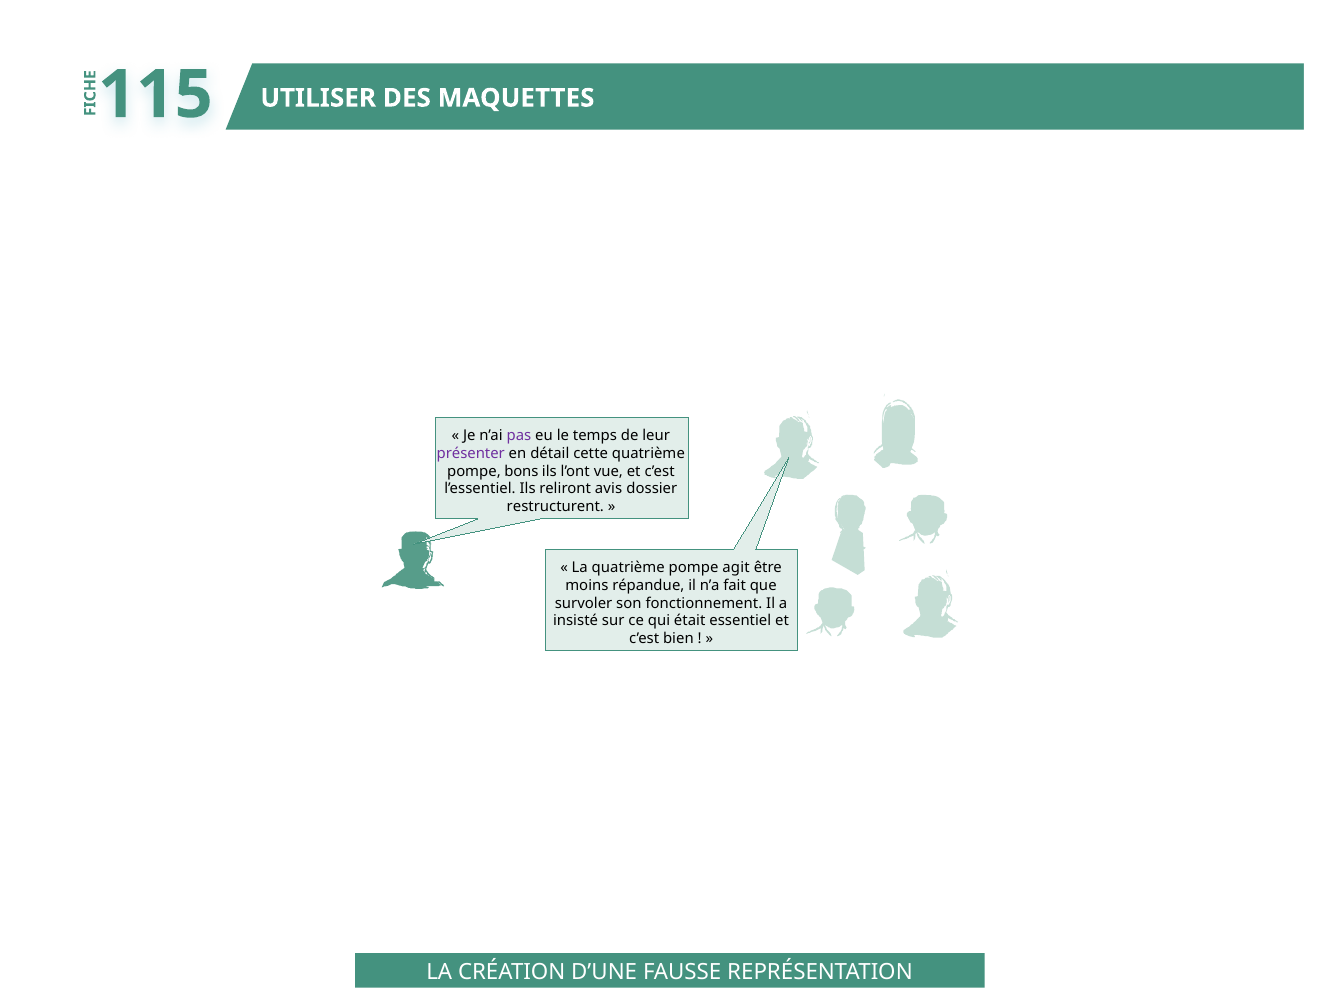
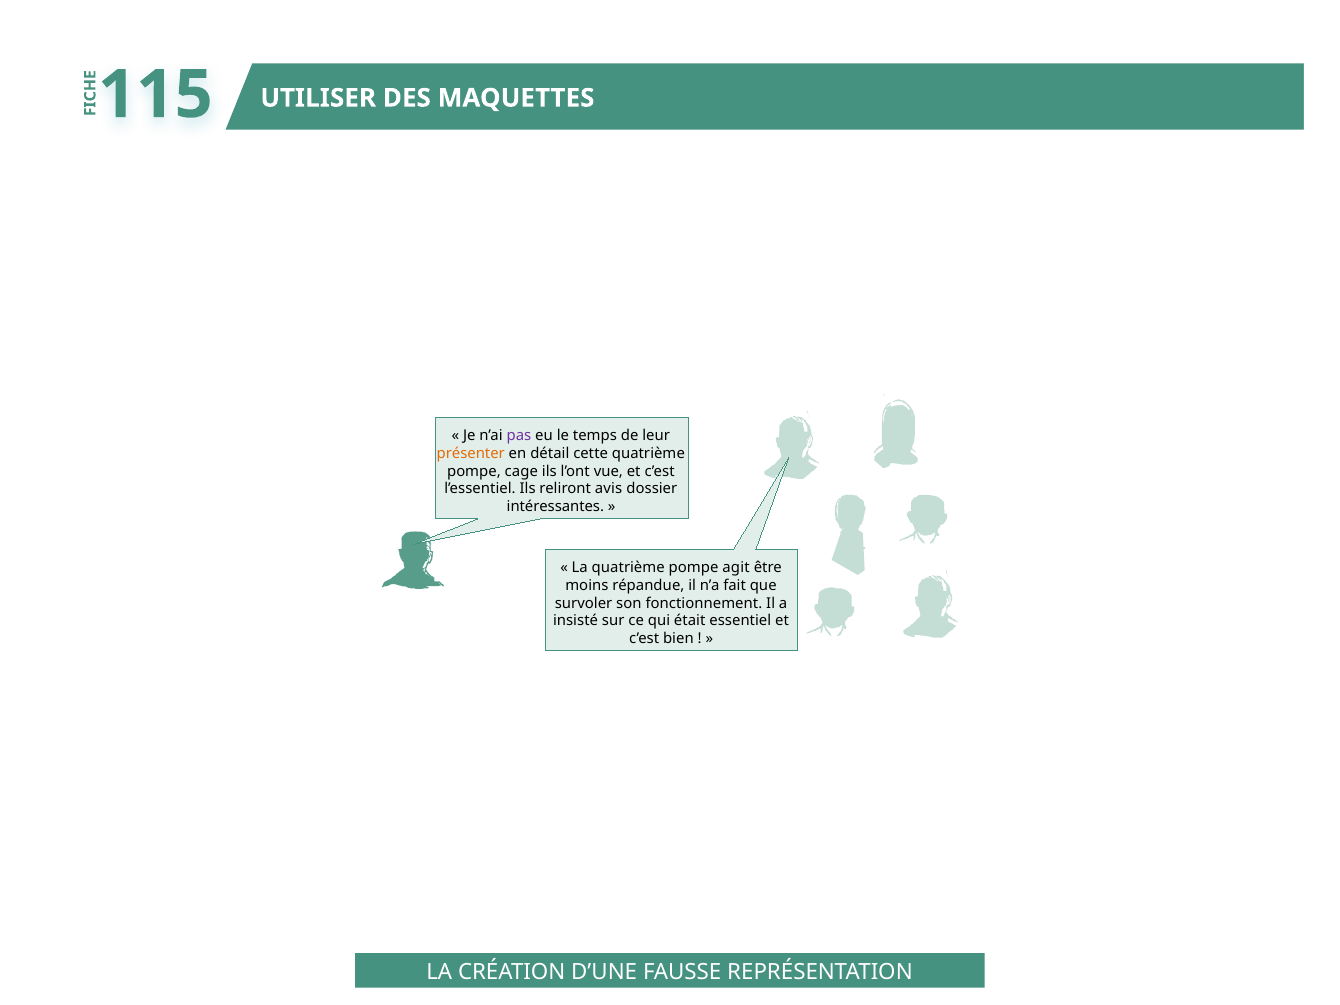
présenter colour: purple -> orange (471, 453)
bons: bons -> cage (521, 471)
restructurent: restructurent -> intéressantes (555, 507)
